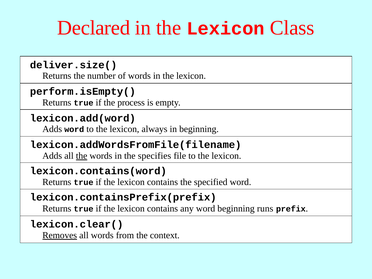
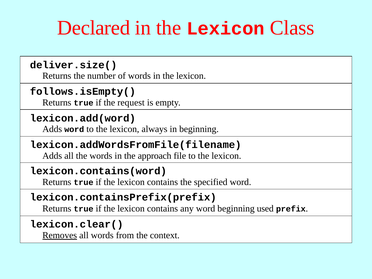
perform.isEmpty(: perform.isEmpty( -> follows.isEmpty( (83, 91)
process: process -> request (131, 103)
the underline: present -> none (82, 156)
specifies: specifies -> approach (155, 156)
runs: runs -> used (265, 209)
